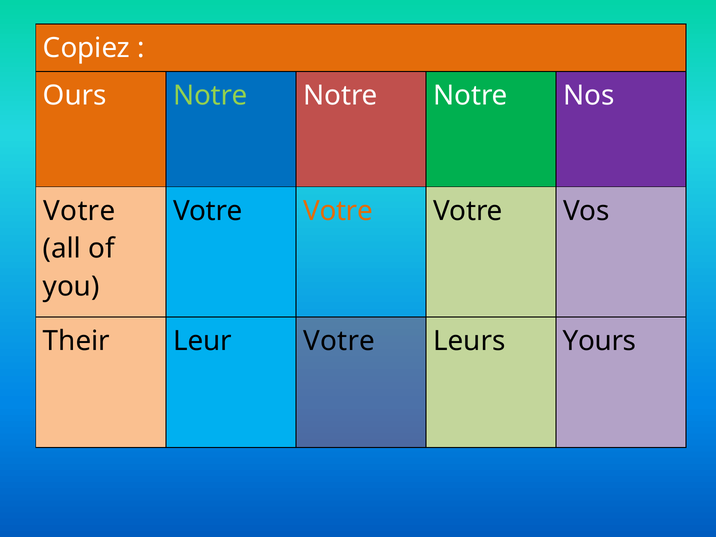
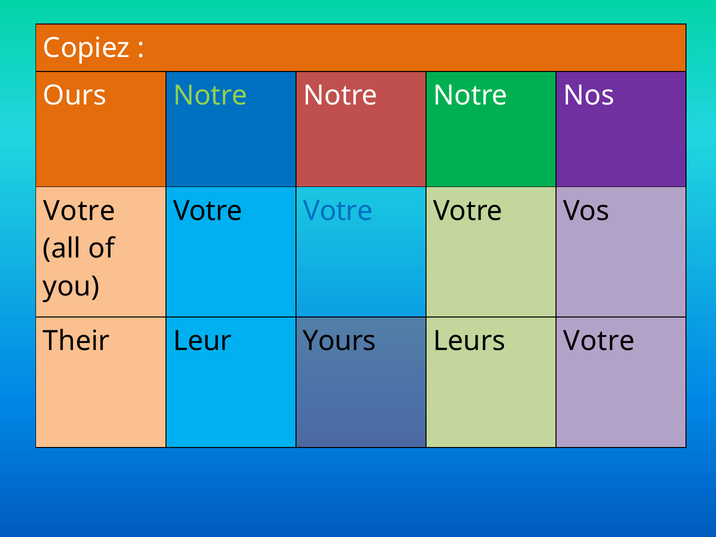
Votre colour: orange -> blue (338, 211)
Leur Votre: Votre -> Yours (339, 341)
Leurs Yours: Yours -> Votre (599, 341)
